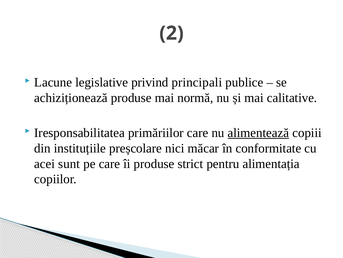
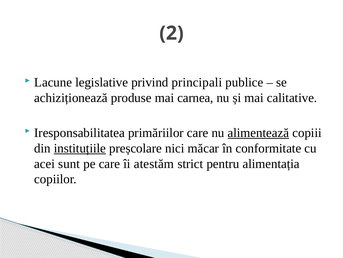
normă: normă -> carnea (195, 98)
instituțiile underline: none -> present (80, 148)
îi produse: produse -> atestăm (154, 163)
